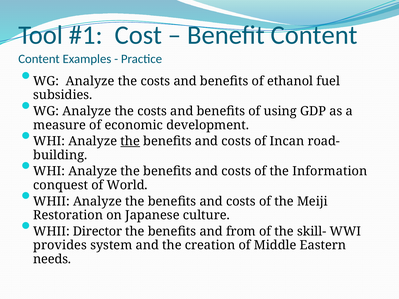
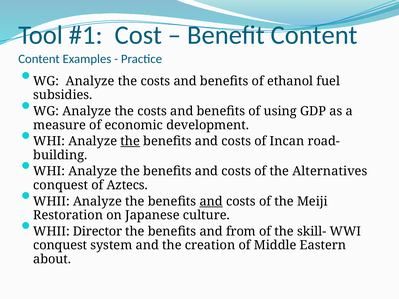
Information: Information -> Alternatives (330, 171)
World: World -> Aztecs (127, 185)
and underline: none -> present (211, 201)
provides: provides -> conquest (60, 245)
needs: needs -> about (52, 259)
